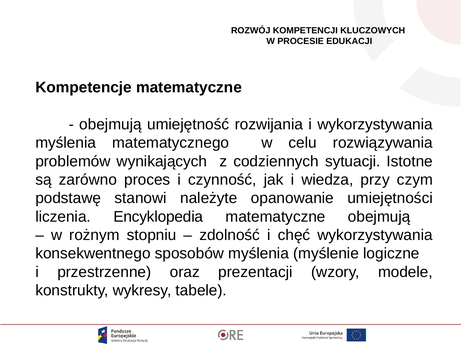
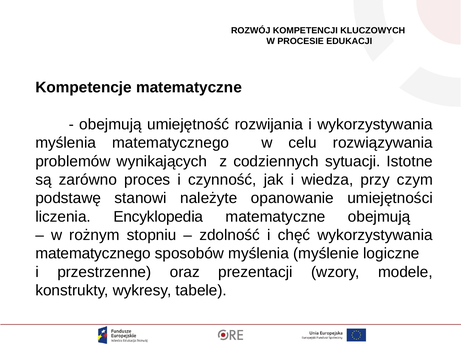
konsekwentnego: konsekwentnego -> matematycznego (93, 253)
